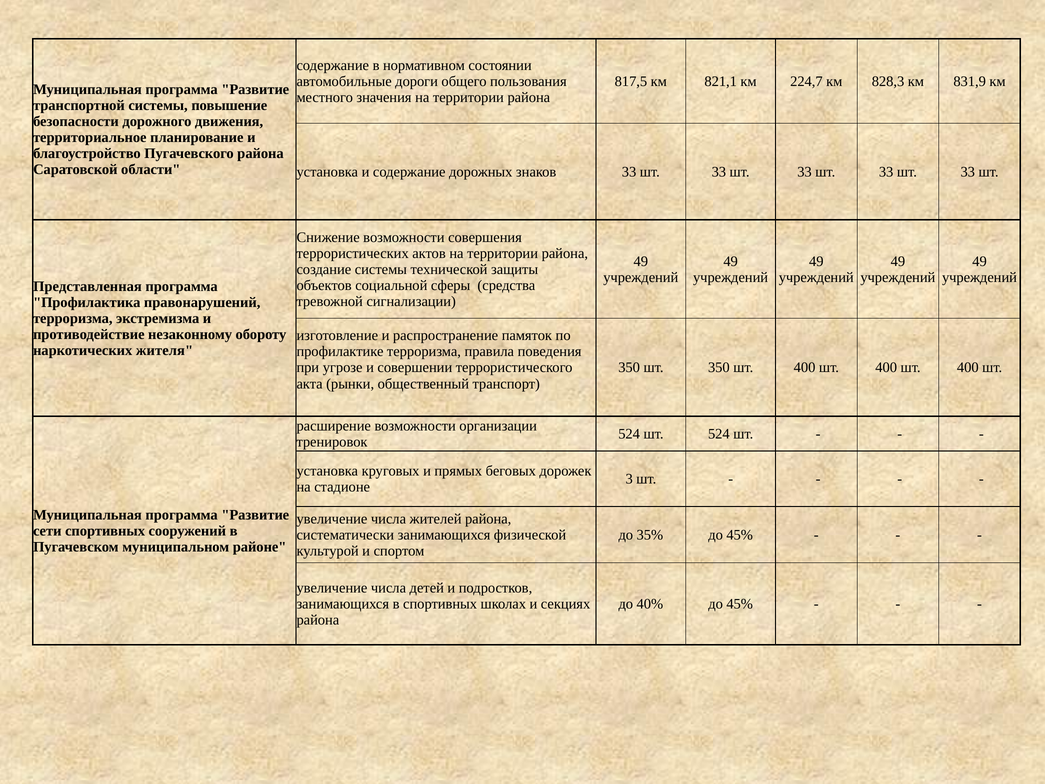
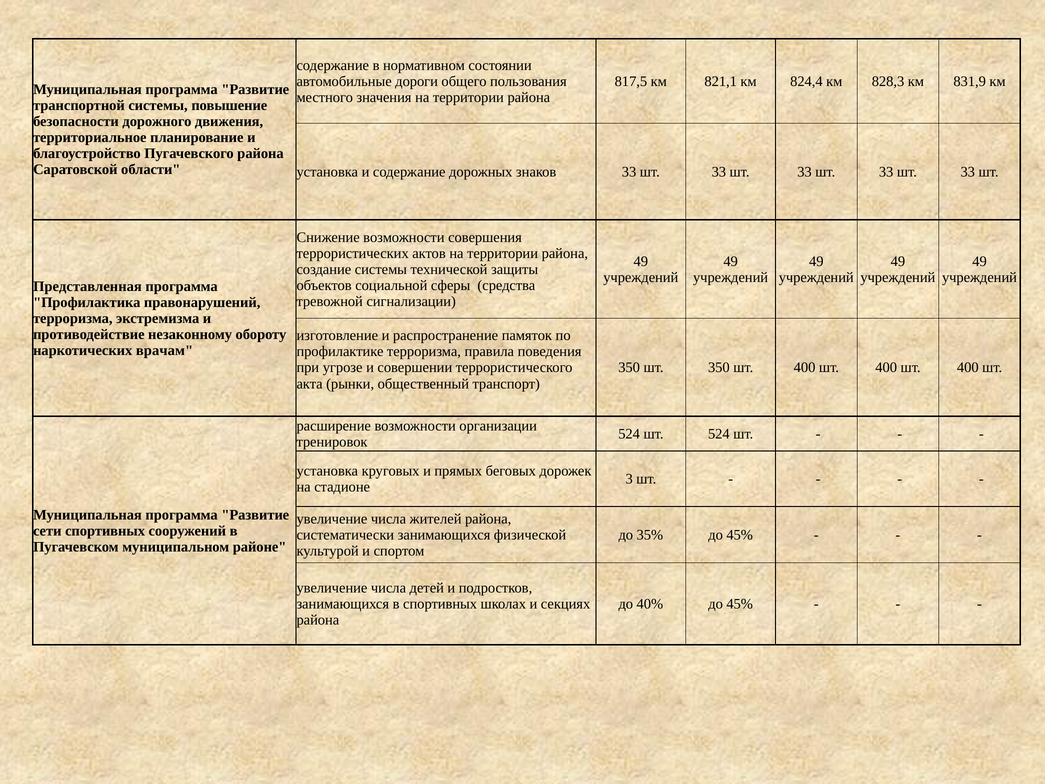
224,7: 224,7 -> 824,4 (806, 81)
жителя: жителя -> врачам (165, 350)
